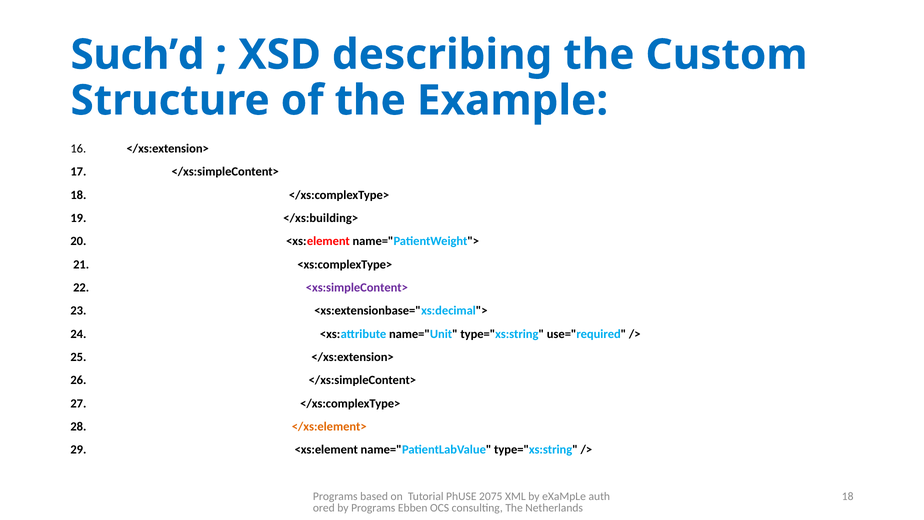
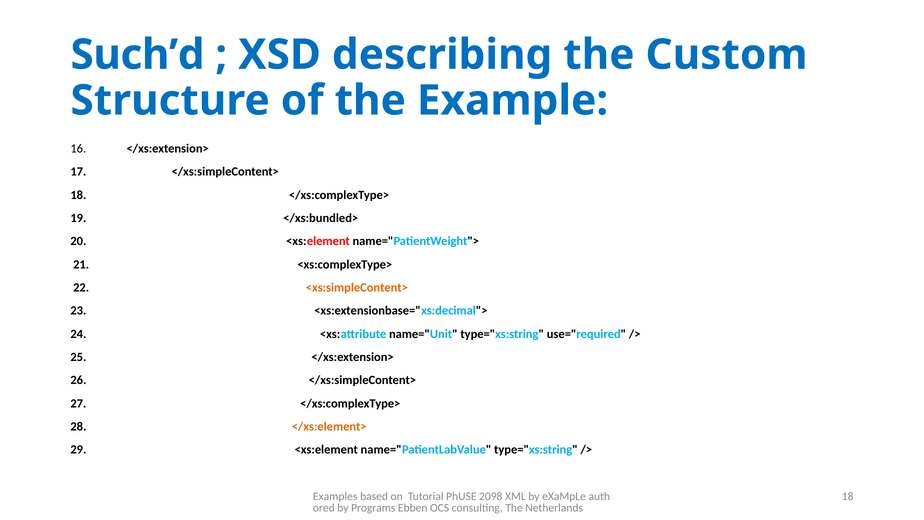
</xs:building>: </xs:building> -> </xs:bundled> (321, 218)
<xs:simpleContent> colour: purple -> orange (357, 287)
Programs: Programs -> Examples (335, 496)
2075: 2075 -> 2098 (491, 496)
